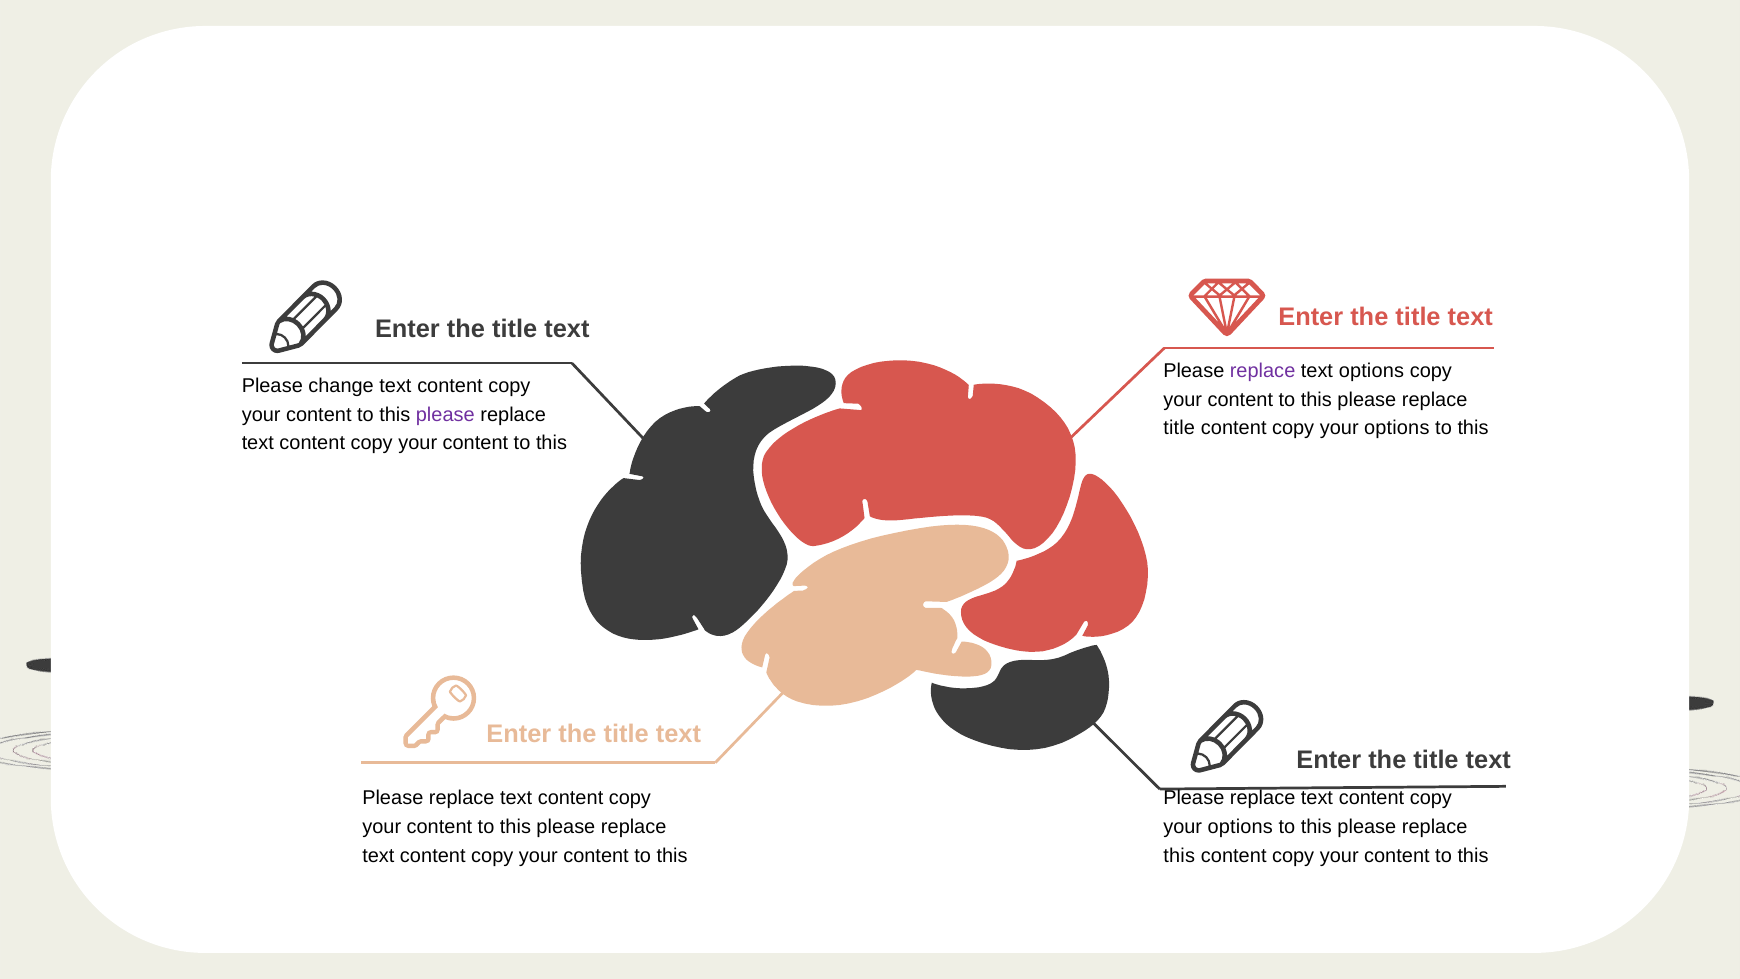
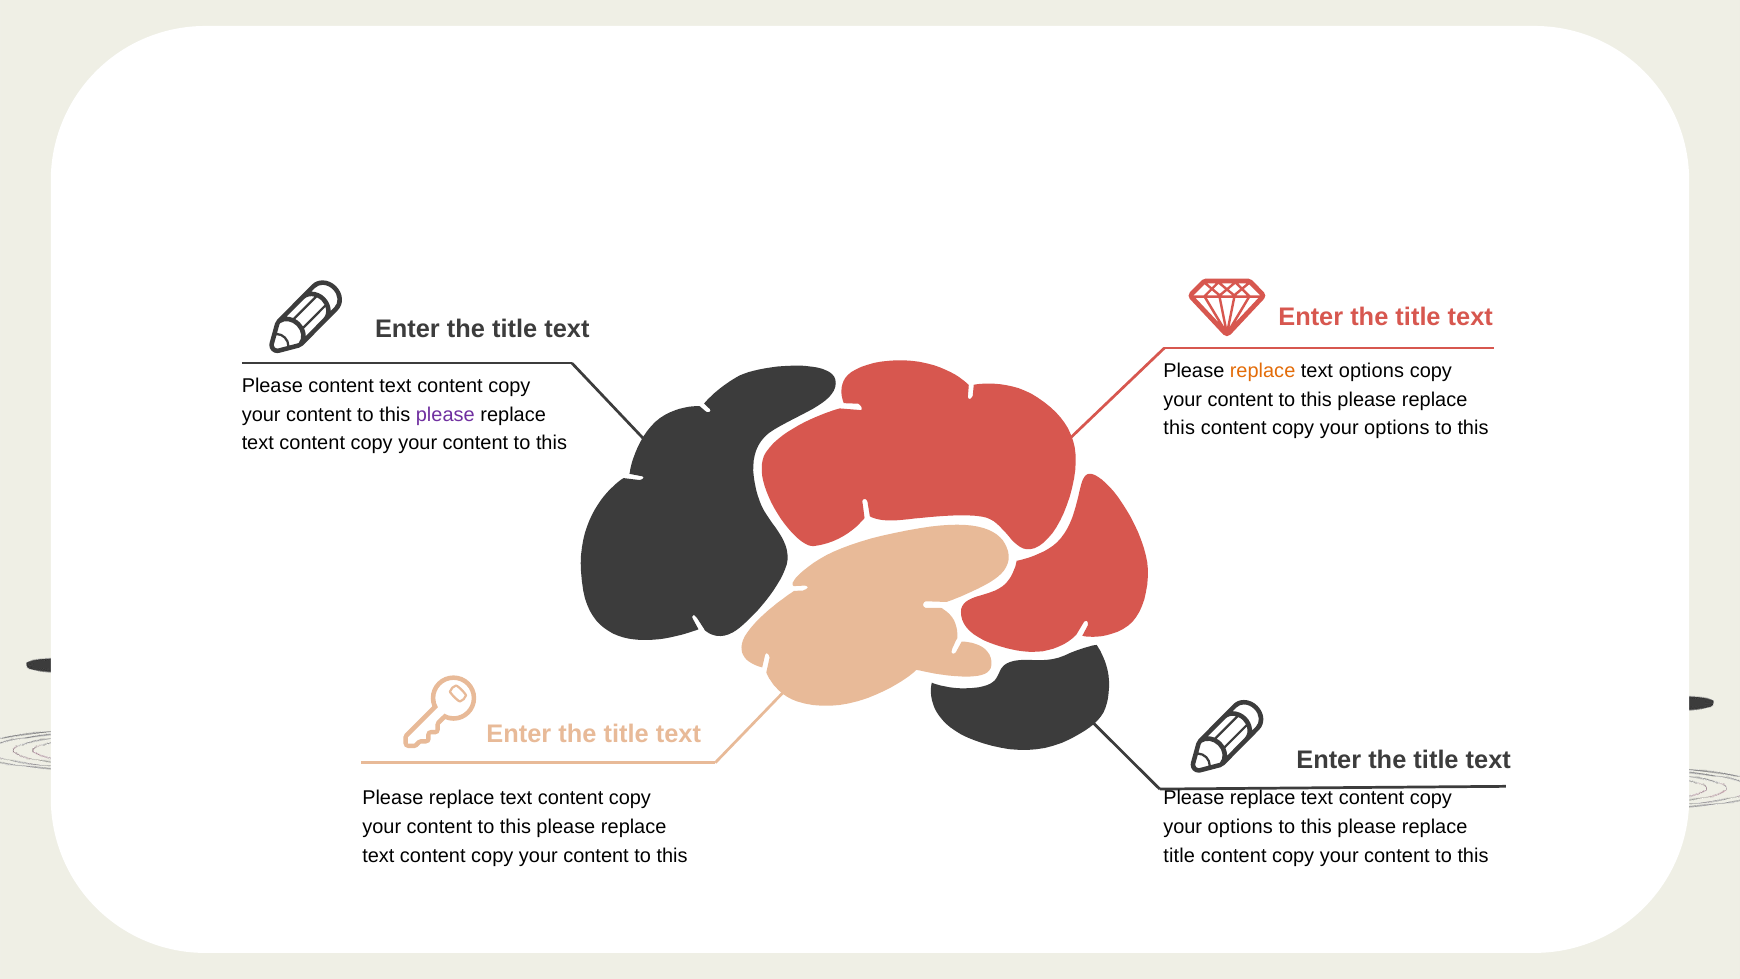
replace colour: purple -> orange (1263, 371)
Please change: change -> content (341, 386)
title: title -> this (1179, 428)
this: this -> title (1179, 856)
